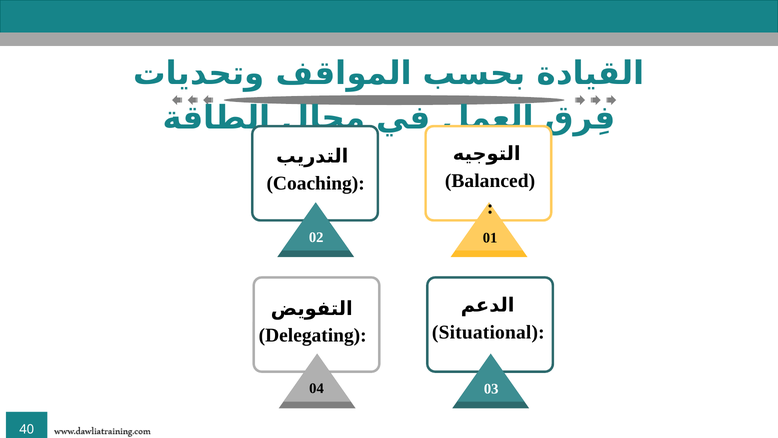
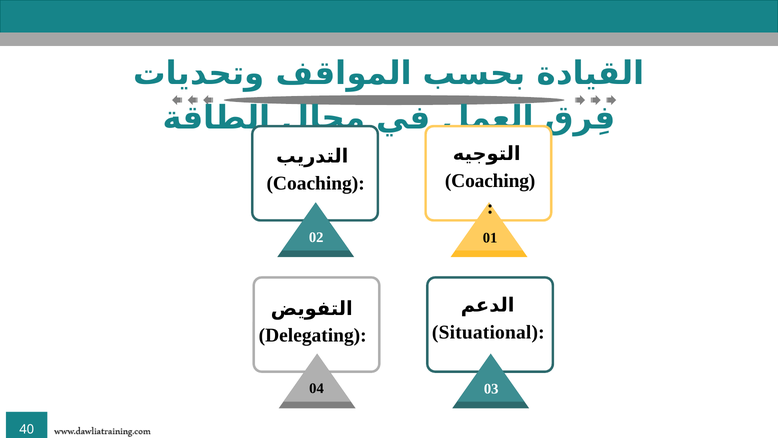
Balanced: Balanced -> Coaching (490, 181)
